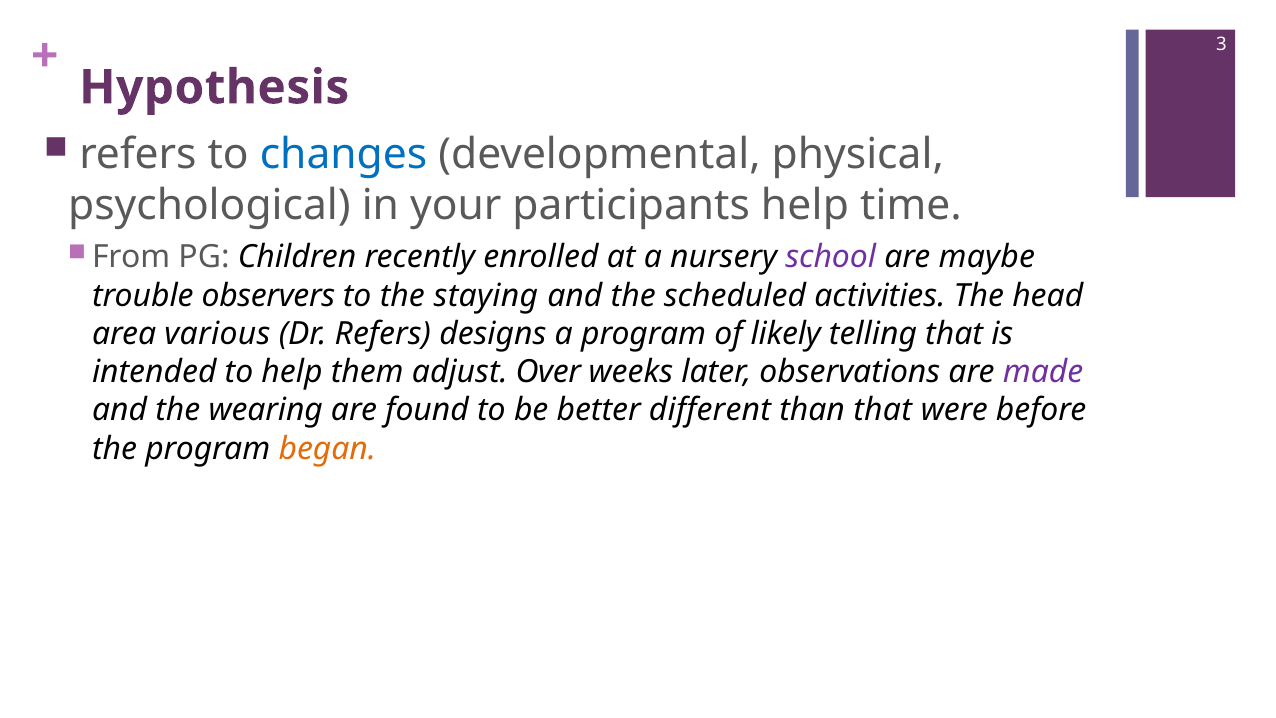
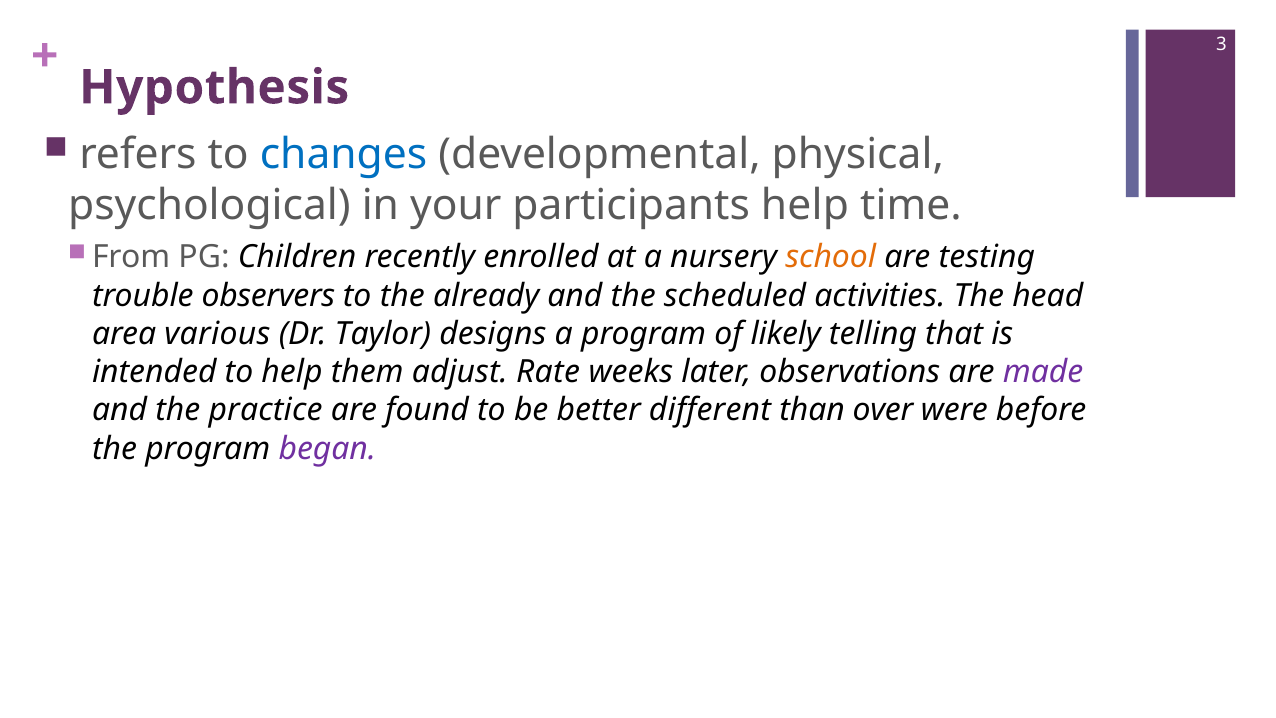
school colour: purple -> orange (831, 257)
maybe: maybe -> testing (987, 257)
staying: staying -> already (486, 295)
Dr Refers: Refers -> Taylor (383, 334)
Over: Over -> Rate (548, 372)
wearing: wearing -> practice (266, 410)
than that: that -> over (883, 410)
began colour: orange -> purple (327, 449)
